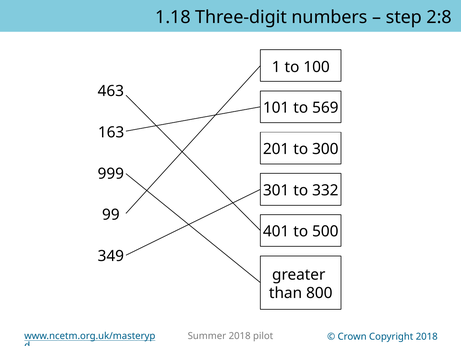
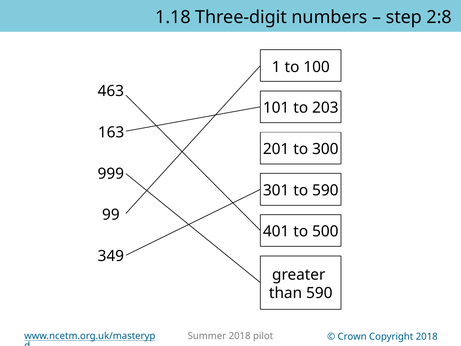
569: 569 -> 203 (325, 108)
to 332: 332 -> 590 (325, 190)
than 800: 800 -> 590 (319, 293)
